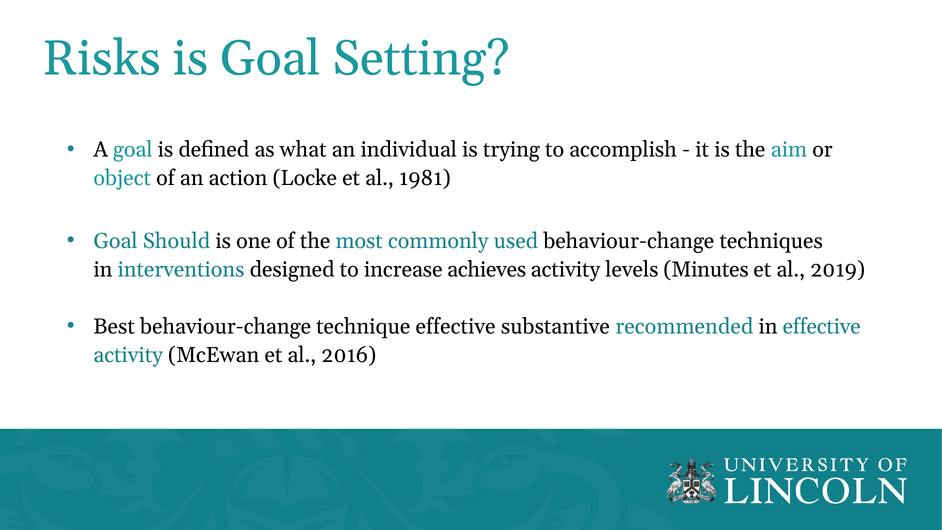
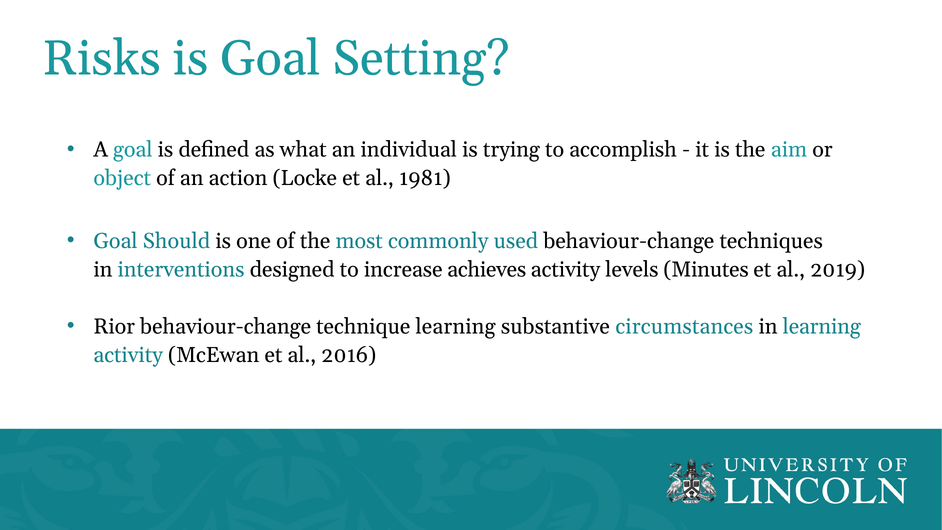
Best: Best -> Rior (114, 326)
technique effective: effective -> learning (456, 326)
recommended: recommended -> circumstances (684, 326)
in effective: effective -> learning (822, 326)
